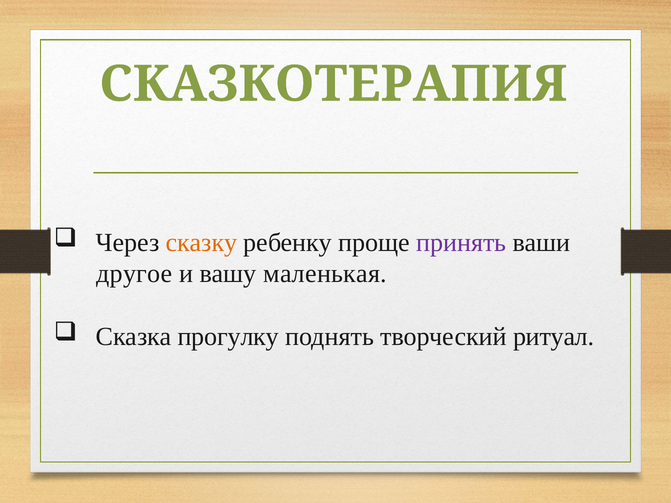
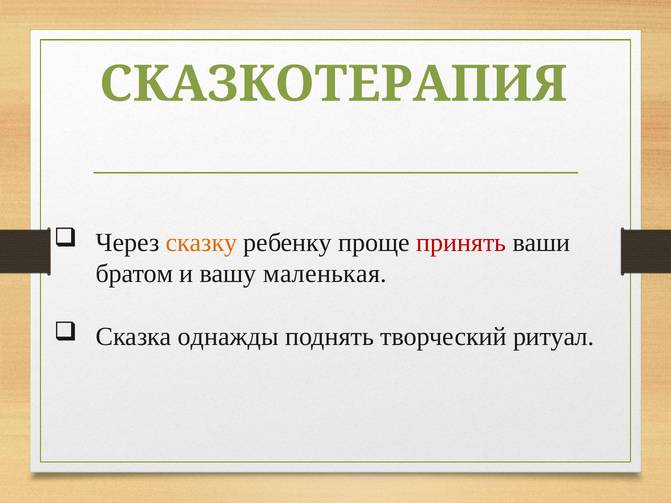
принять colour: purple -> red (461, 243)
другое: другое -> братом (135, 274)
прогулку: прогулку -> однажды (228, 337)
